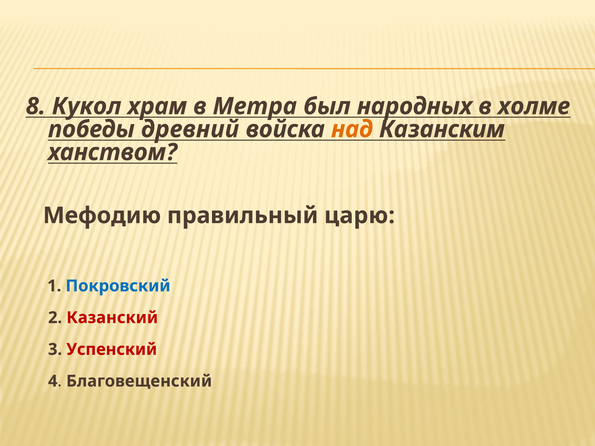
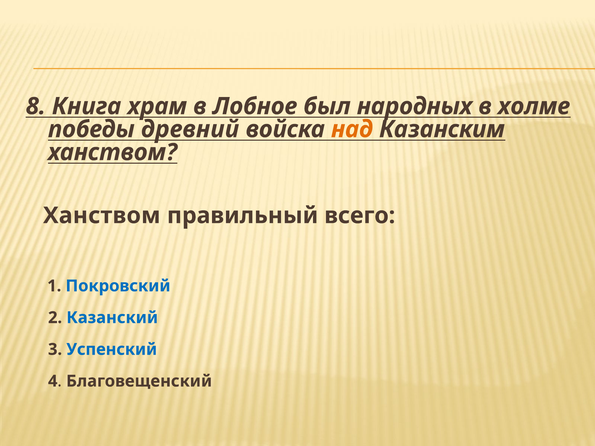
Кукол: Кукол -> Книга (87, 106)
Метра: Метра -> Лобное (255, 106)
Мефодию: Мефодию -> Ханством (102, 216)
царю: царю -> всего (360, 216)
Казанский colour: red -> blue (112, 318)
Успенский colour: red -> blue (112, 350)
